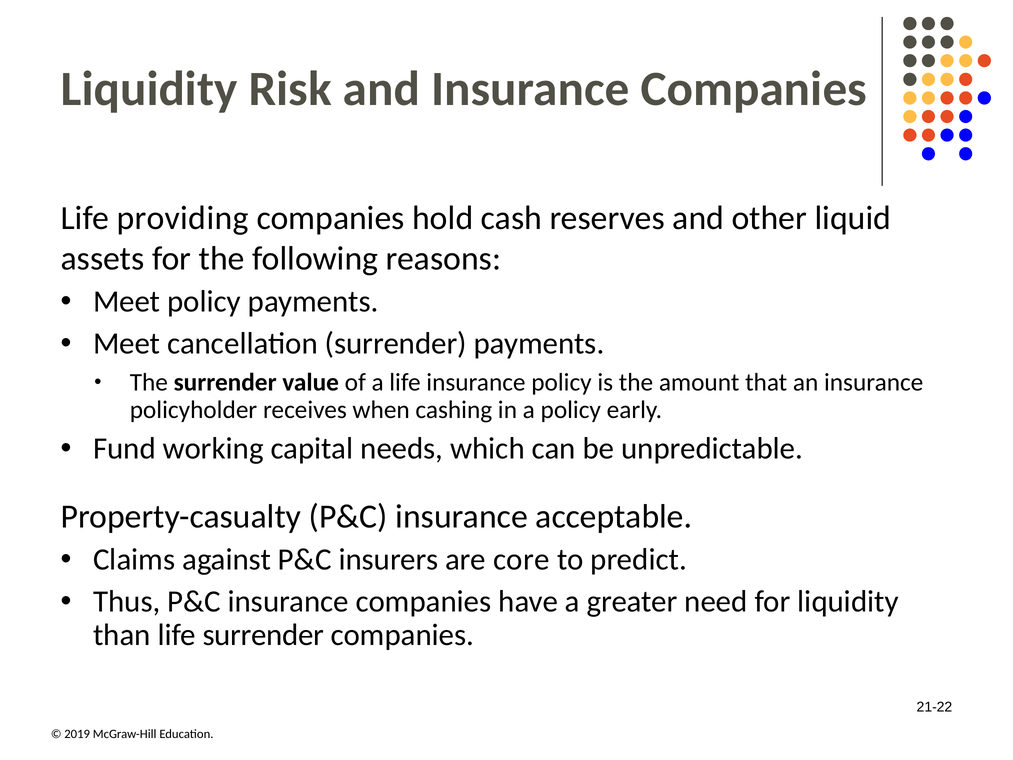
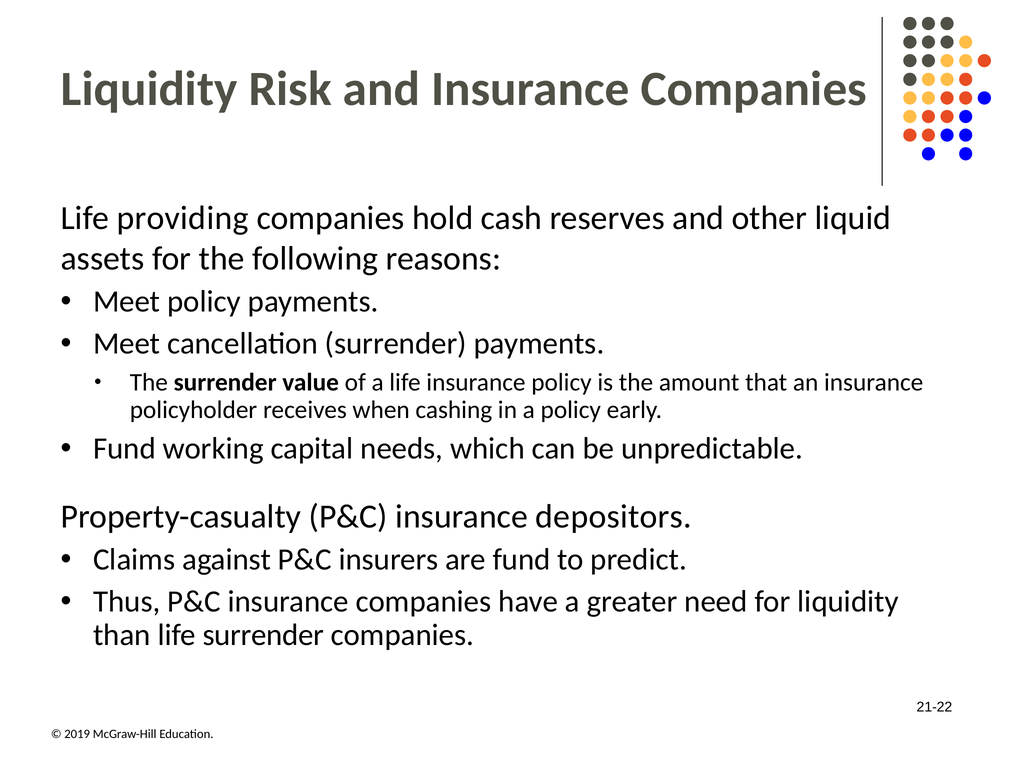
acceptable: acceptable -> depositors (614, 517)
are core: core -> fund (522, 559)
